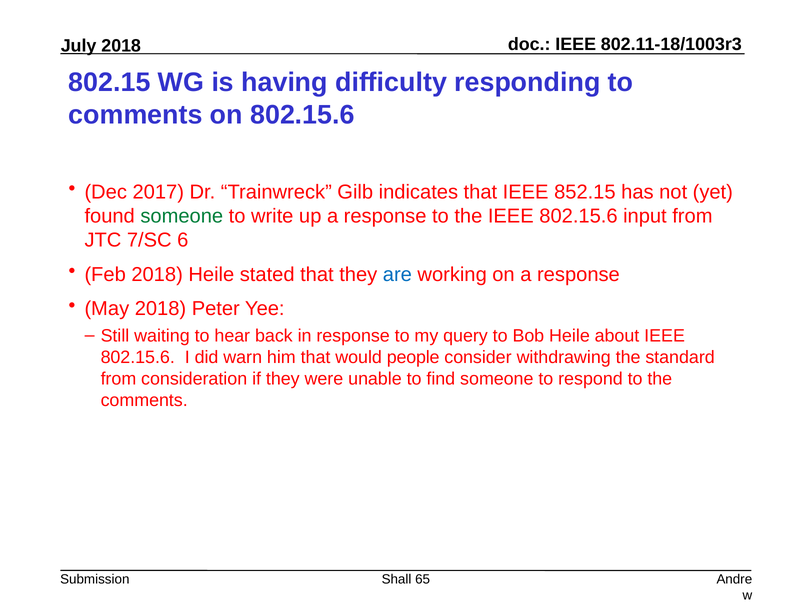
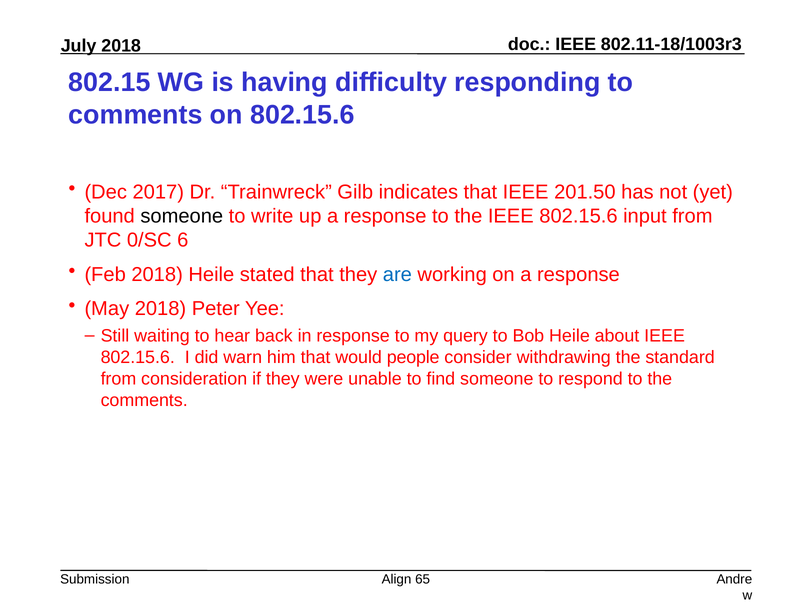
852.15: 852.15 -> 201.50 (585, 192)
someone colour: green -> black (182, 216)
7/SC: 7/SC -> 0/SC (149, 240)
Shall: Shall -> Align (397, 579)
